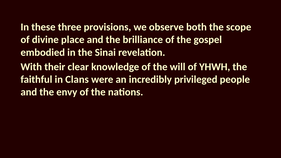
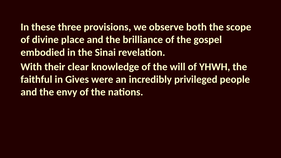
Clans: Clans -> Gives (77, 79)
